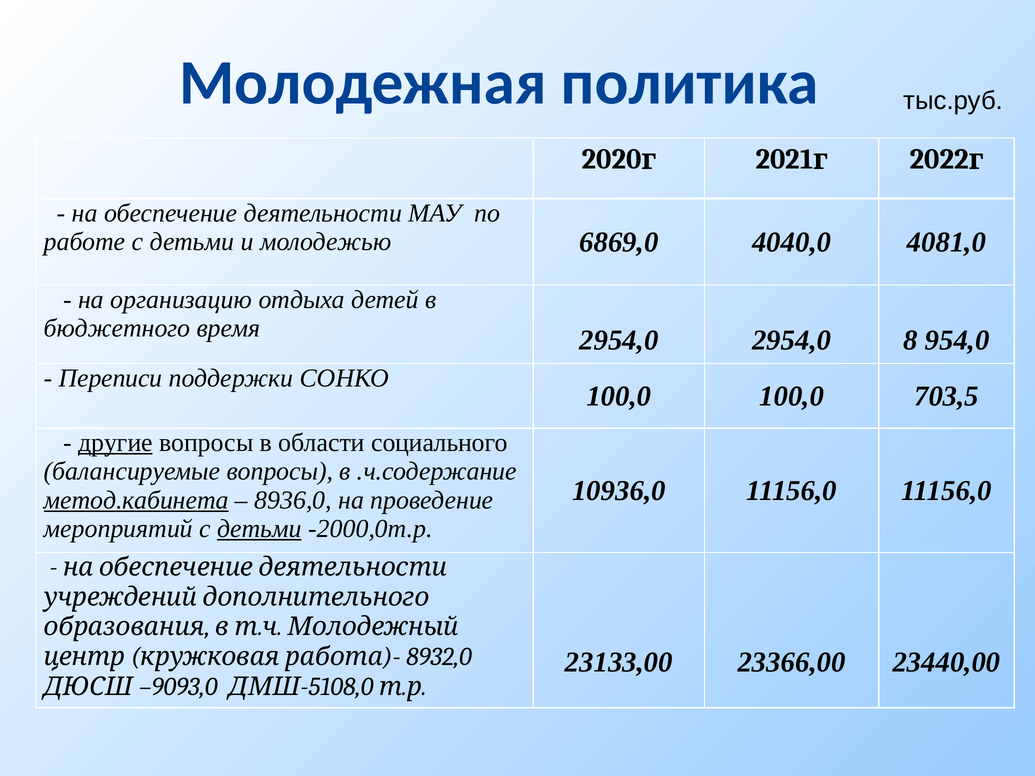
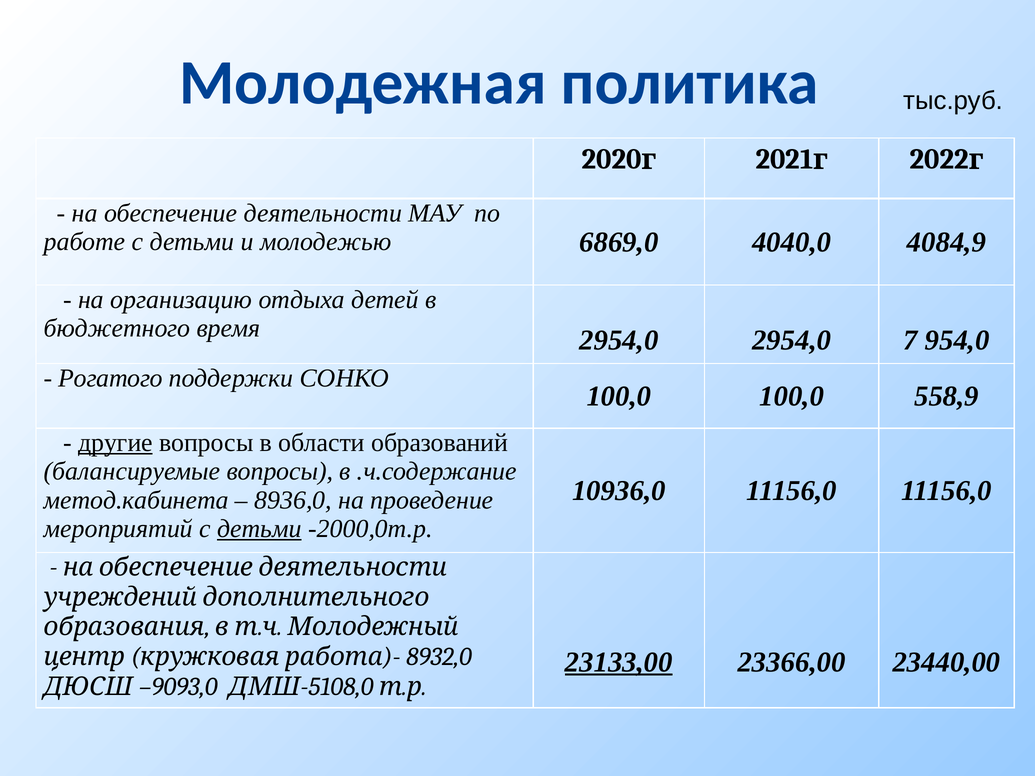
4081,0: 4081,0 -> 4084,9 (946, 242)
8: 8 -> 7 (910, 341)
Переписи: Переписи -> Рогатого (111, 378)
703,5: 703,5 -> 558,9 (946, 396)
социального: социального -> образований (440, 443)
метод.кабинета underline: present -> none (136, 500)
23133,00 underline: none -> present (619, 662)
